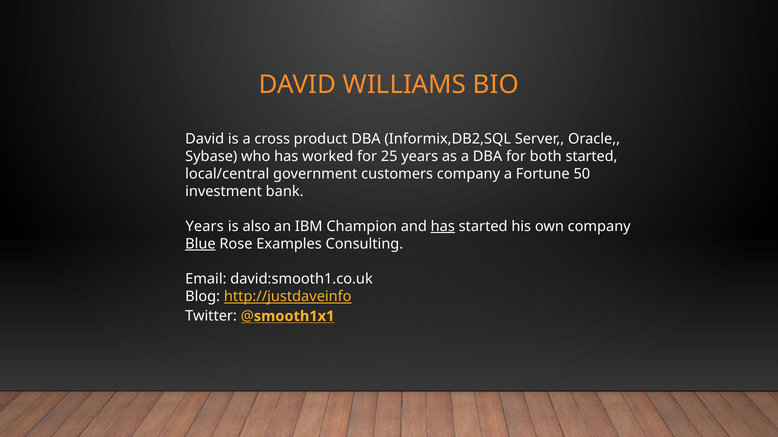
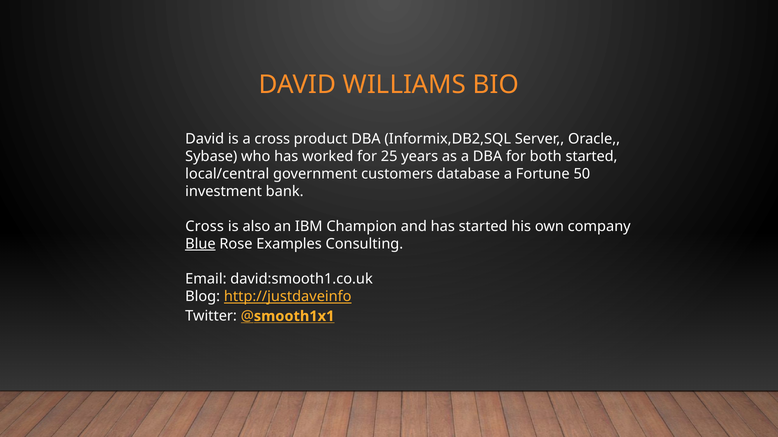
customers company: company -> database (468, 174)
Years: Years -> Cross (205, 227)
has underline: present -> none (443, 227)
